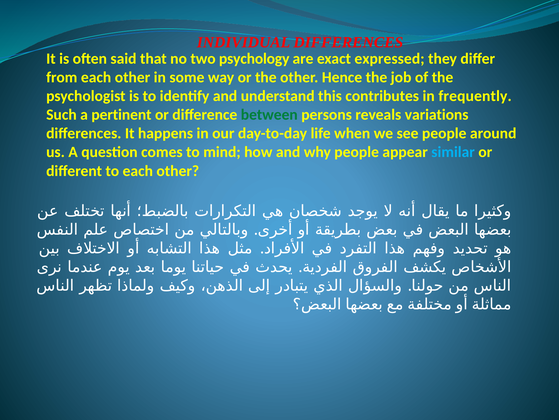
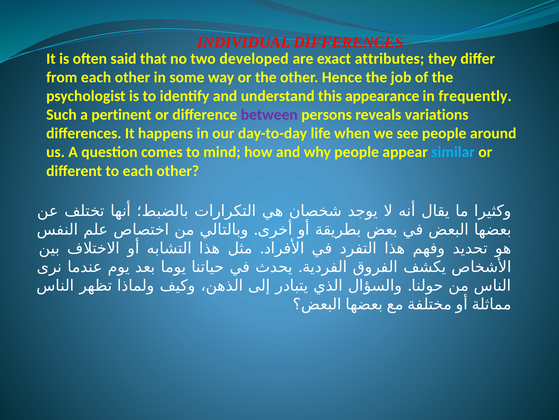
psychology: psychology -> developed (254, 59)
expressed: expressed -> attributes (389, 59)
contributes: contributes -> appearance (382, 96)
between colour: green -> purple (269, 115)
